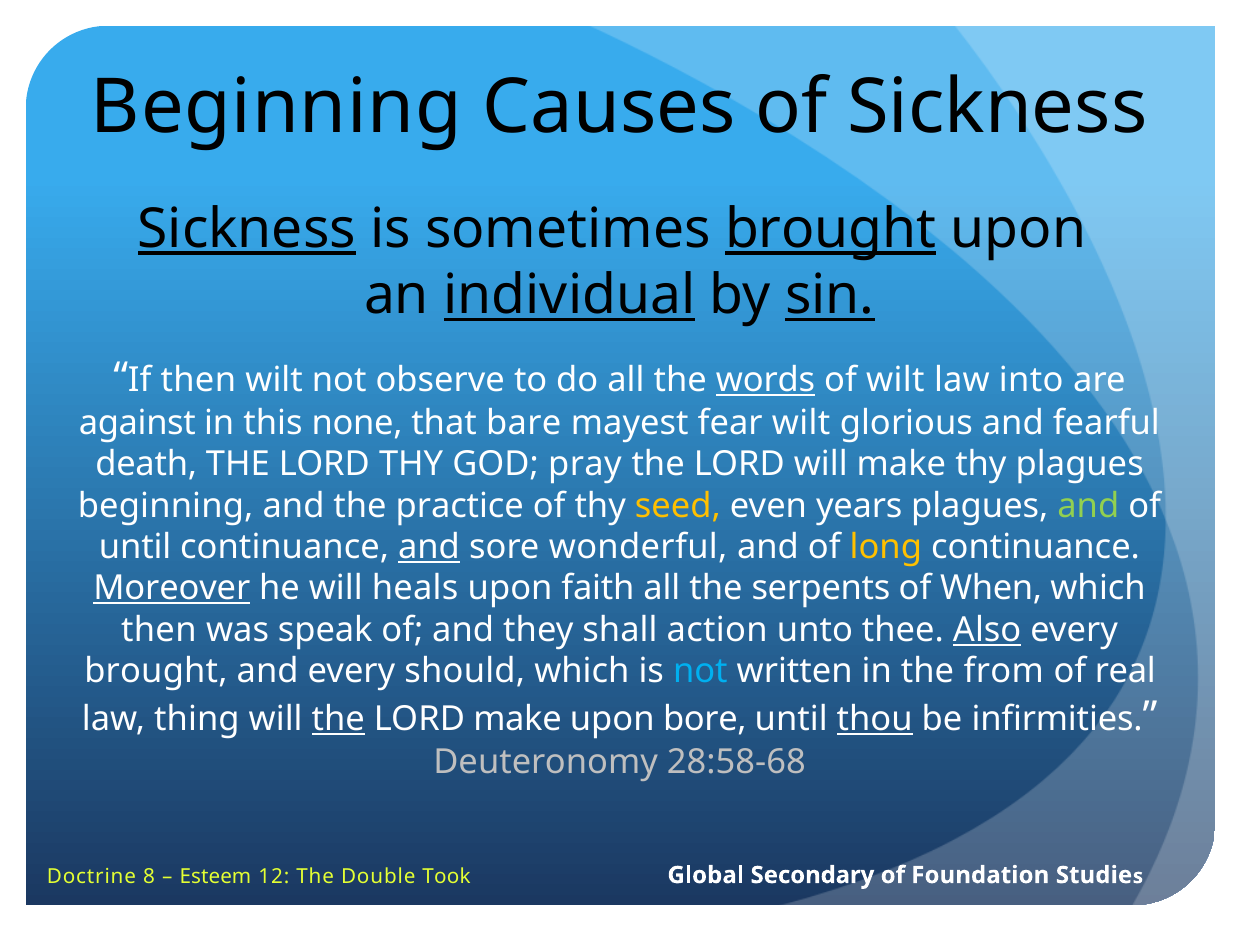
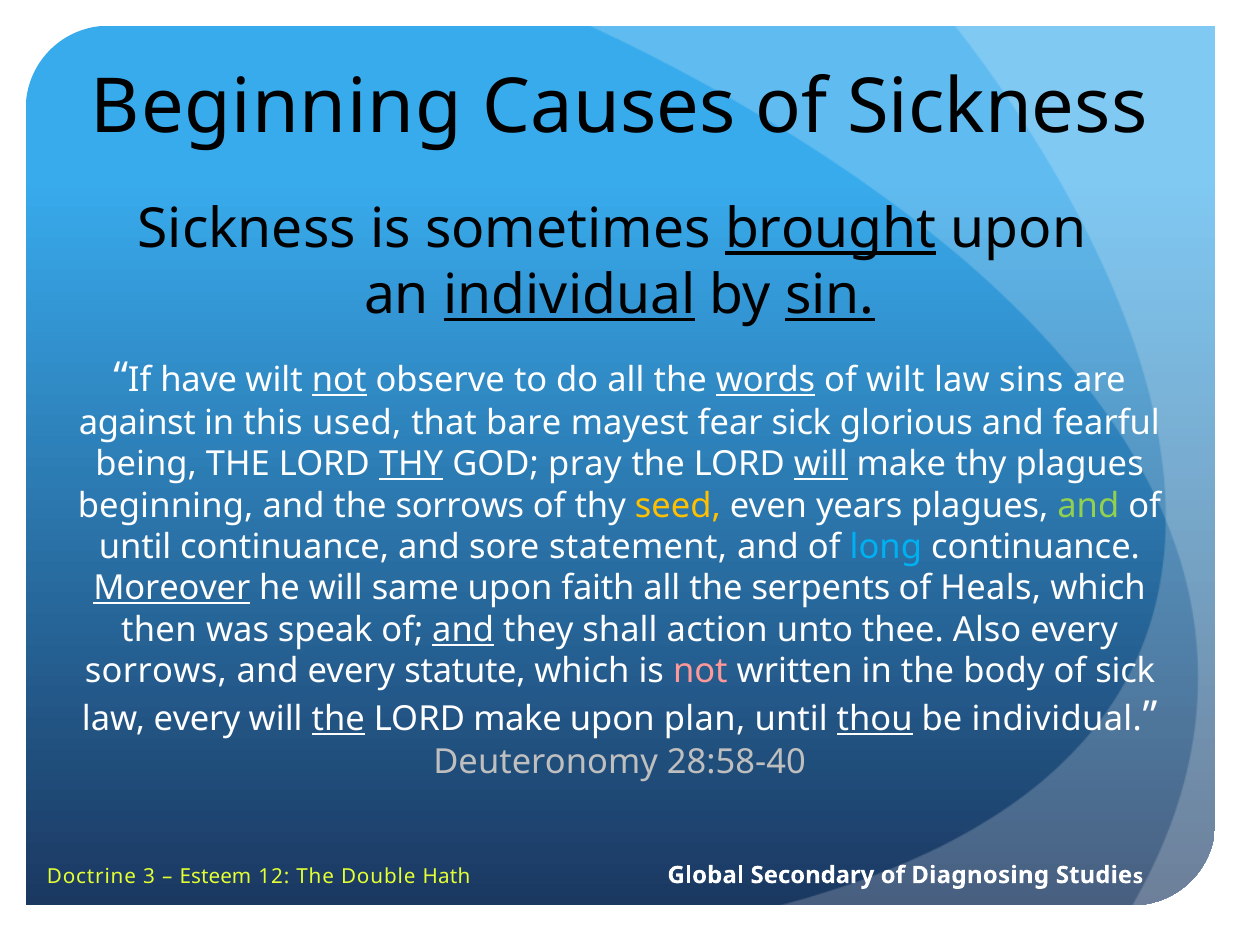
Sickness underline: present -> none (247, 229)
If then: then -> have (199, 380)
not underline: none -> present (339, 380)
into: into -> sins (1031, 380)
none: none -> used (357, 423)
fear wilt: wilt -> sick (801, 423)
death: death -> being (146, 464)
THY underline: none -> present (411, 464)
will underline: none -> present (821, 464)
the practice: practice -> sorrows (460, 505)
and underline: present -> none (429, 547)
wonderful: wonderful -> statement (638, 547)
long colour: yellow -> light blue (886, 547)
heals: heals -> same (415, 588)
When: When -> Heals (991, 588)
and underline: none -> present (463, 630)
Also underline: present -> none (987, 630)
brought: brought -> sorrows (156, 671)
should: should -> statute (465, 671)
not colour: light blue -> pink (700, 671)
from: from -> body (1004, 671)
of real: real -> sick (1125, 671)
law thing: thing -> every (197, 719)
bore: bore -> plan (705, 719)
be infirmities: infirmities -> individual (1057, 719)
28:58-68: 28:58-68 -> 28:58-40 (736, 762)
8: 8 -> 3 (149, 876)
Took: Took -> Hath (446, 876)
Foundation: Foundation -> Diagnosing (980, 875)
